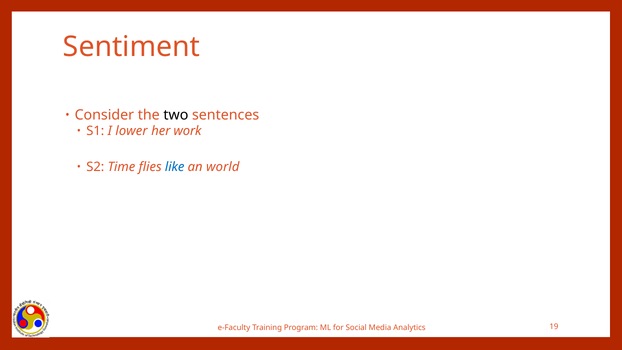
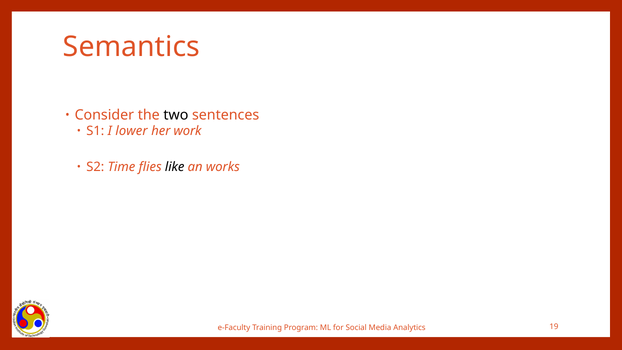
Sentiment: Sentiment -> Semantics (131, 47)
like colour: blue -> black (175, 167)
world: world -> works (223, 167)
